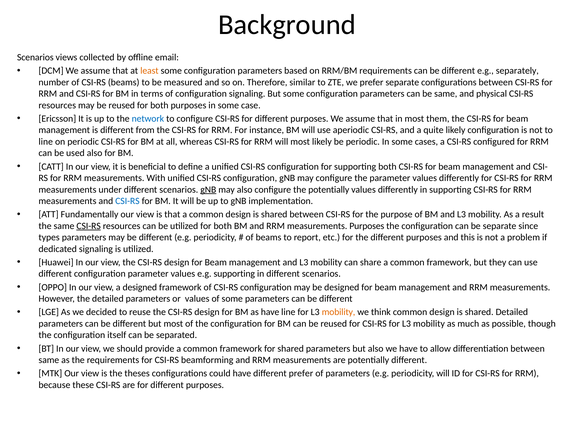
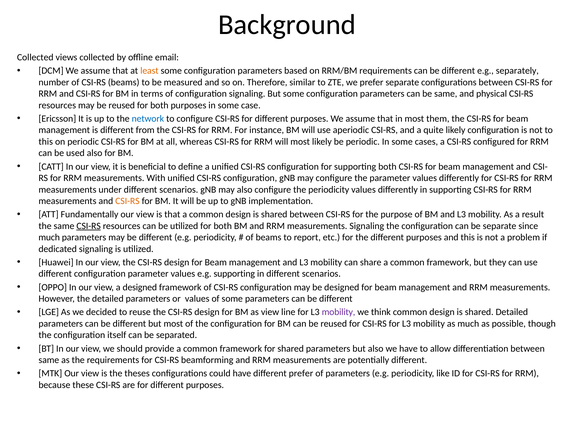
Scenarios: Scenarios -> Collected (35, 57)
line: line -> this (46, 141)
gNB underline: present -> none (208, 189)
the potentially: potentially -> periodicity (329, 189)
CSI-RS colour: blue -> orange (127, 201)
measurements Purposes: Purposes -> Signaling (367, 226)
types: types -> much (49, 237)
as have: have -> view (270, 312)
mobility colour: orange -> purple (339, 312)
periodicity will: will -> like (443, 373)
